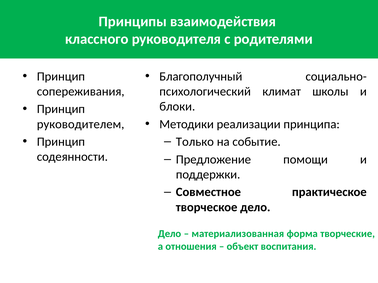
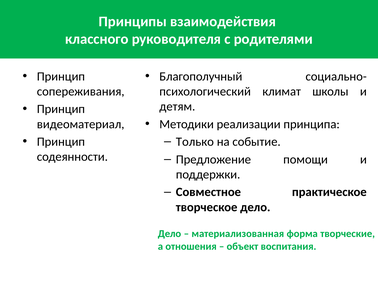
блоки: блоки -> детям (177, 107)
руководителем: руководителем -> видеоматериал (81, 124)
